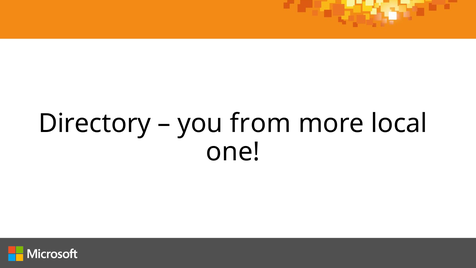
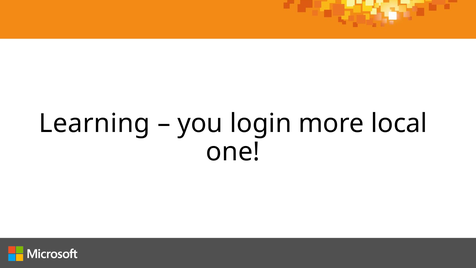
Directory: Directory -> Learning (94, 123)
from: from -> login (261, 123)
